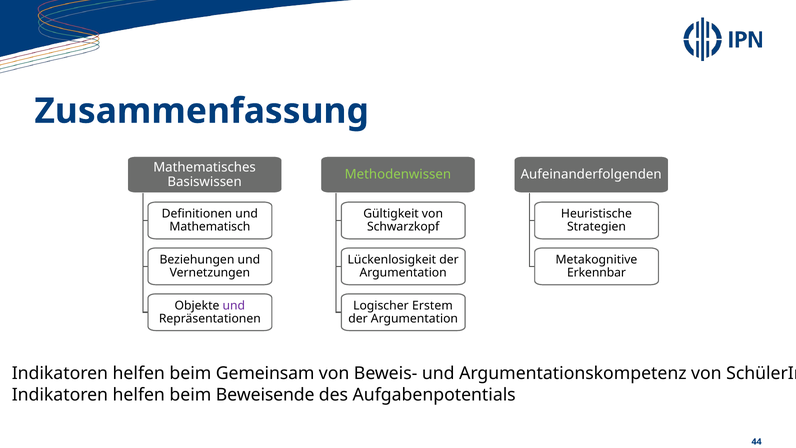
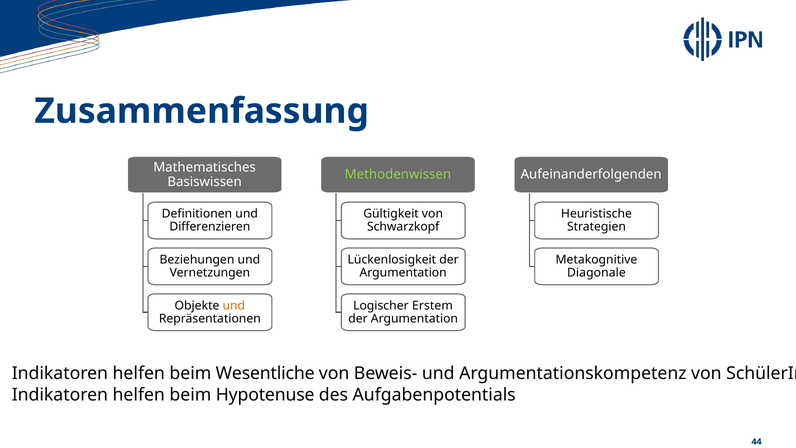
Mathematisch: Mathematisch -> Differenzieren (210, 227)
Erkennbar: Erkennbar -> Diagonale (596, 273)
und colour: purple -> orange (234, 306)
Gemeinsam: Gemeinsam -> Wesentliche (265, 373)
Beweisende: Beweisende -> Hypotenuse (265, 395)
